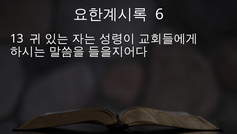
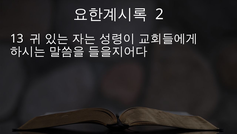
6: 6 -> 2 (160, 14)
